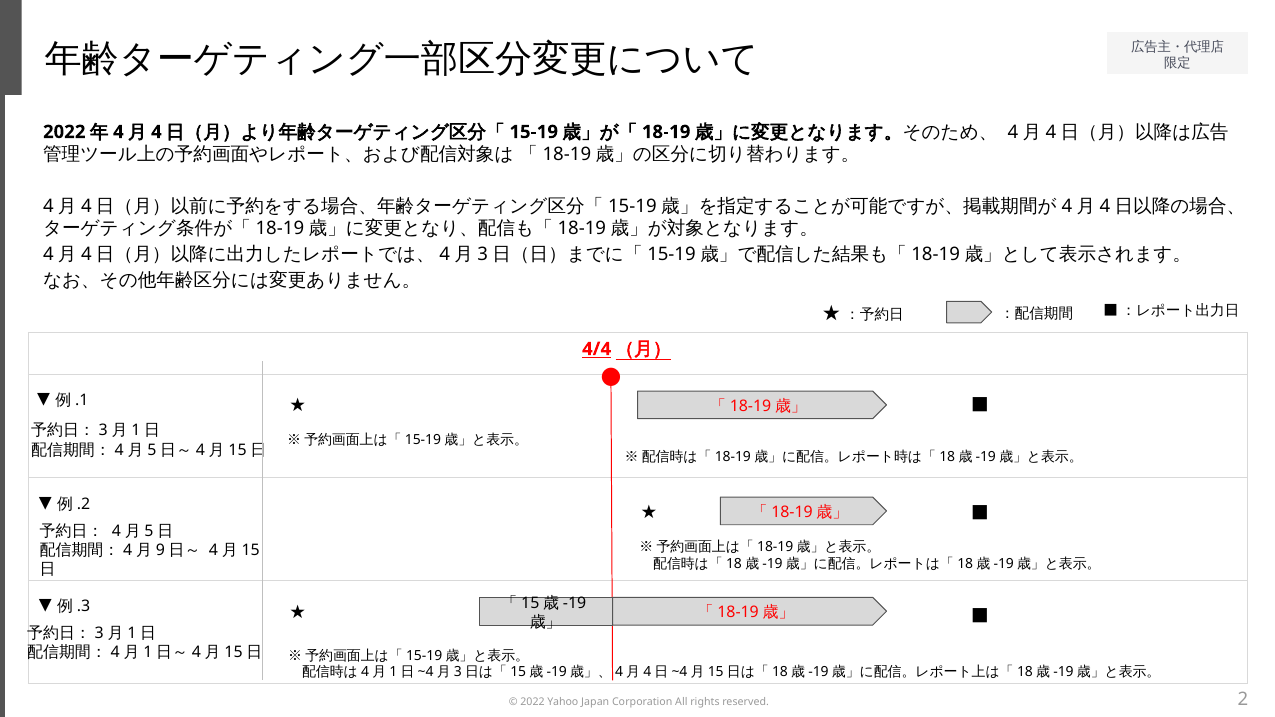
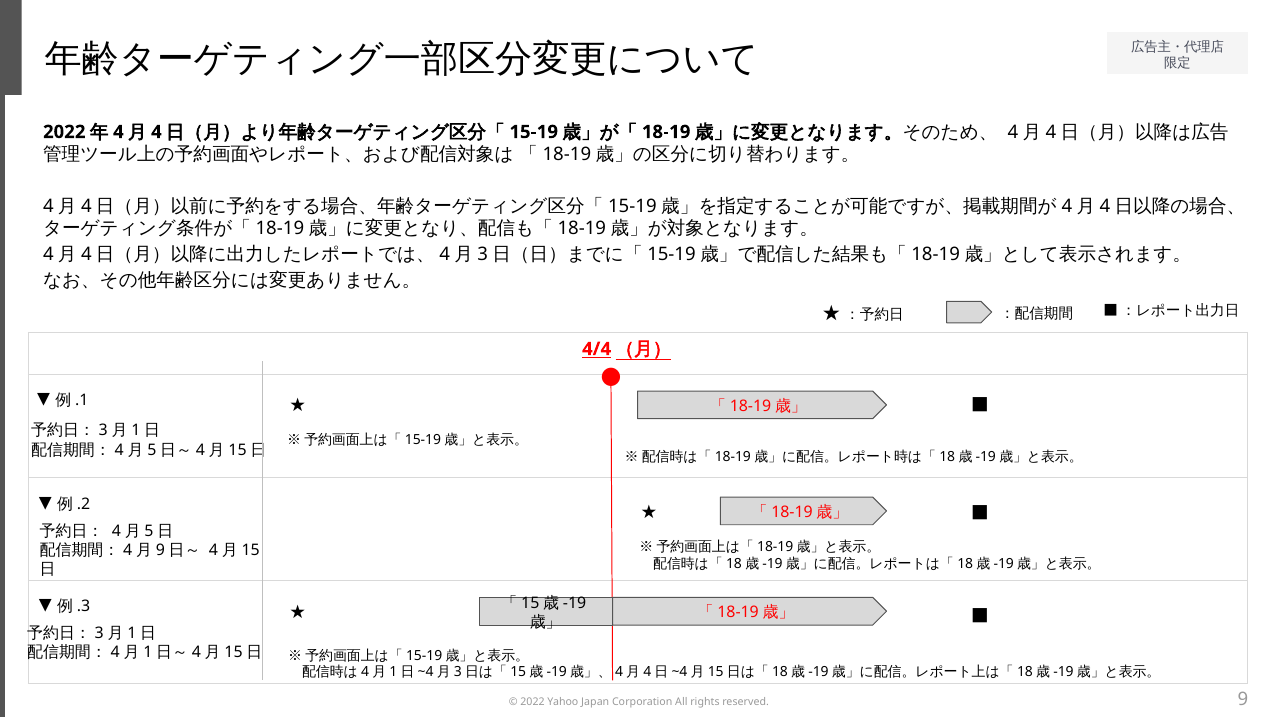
2: 2 -> 9 (1243, 700)
